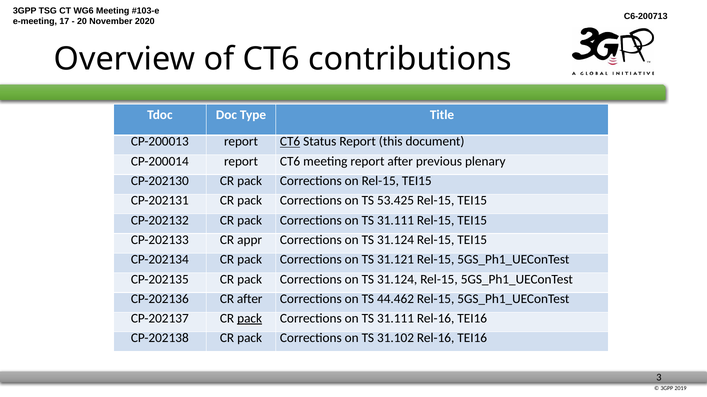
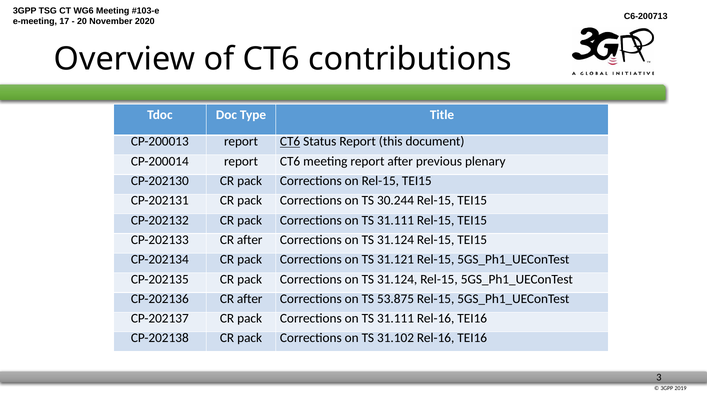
53.425: 53.425 -> 30.244 (396, 201)
CP-202133 CR appr: appr -> after (250, 240)
44.462: 44.462 -> 53.875 (396, 299)
pack underline: present -> none (250, 319)
